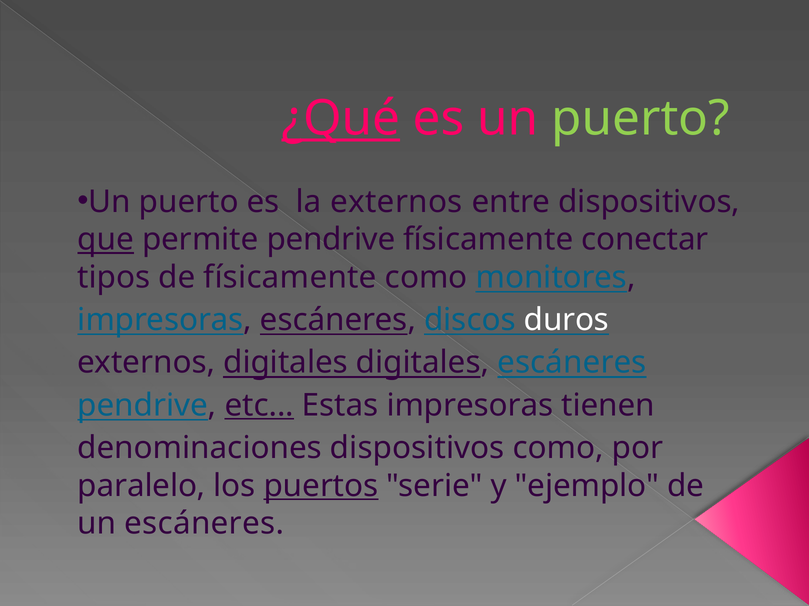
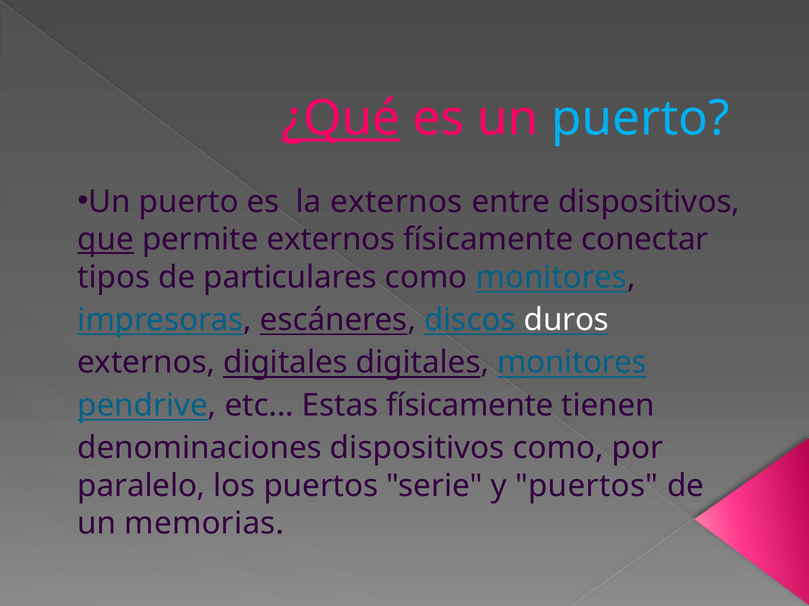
puerto colour: light green -> light blue (641, 119)
permite pendrive: pendrive -> externos (331, 240)
de físicamente: físicamente -> particulares (290, 278)
digitales escáneres: escáneres -> monitores (572, 363)
etc underline: present -> none (259, 406)
Estas impresoras: impresoras -> físicamente (470, 406)
puertos underline: present -> none (321, 486)
y ejemplo: ejemplo -> puertos (587, 486)
un escáneres: escáneres -> memorias (204, 524)
